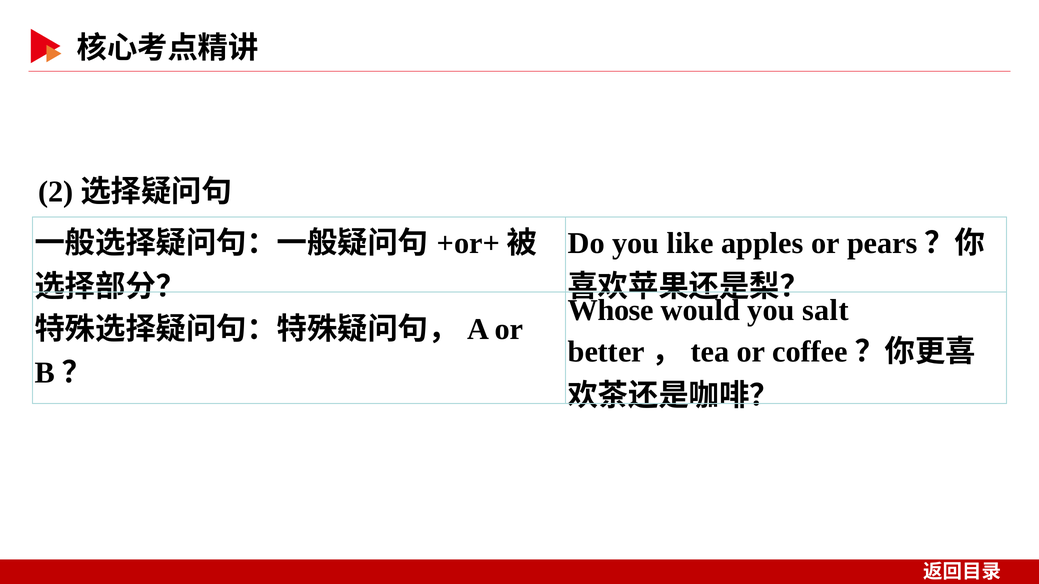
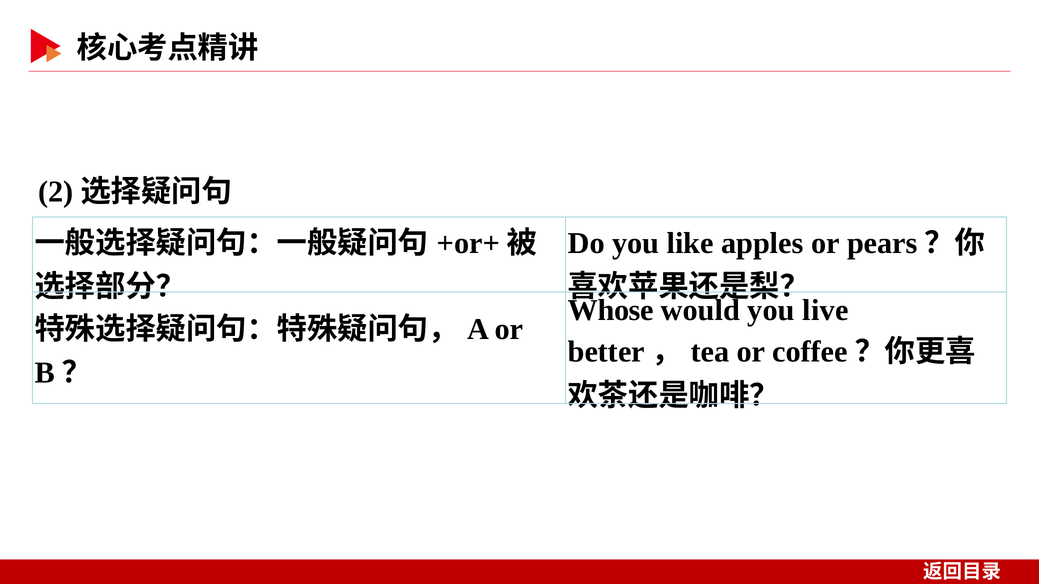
salt: salt -> live (825, 310)
